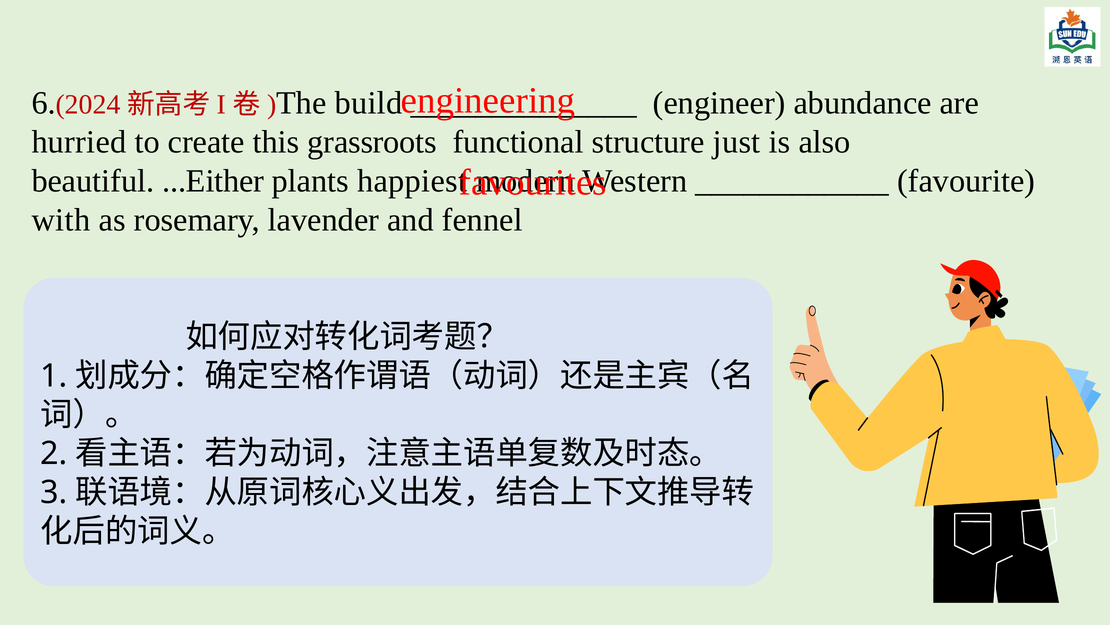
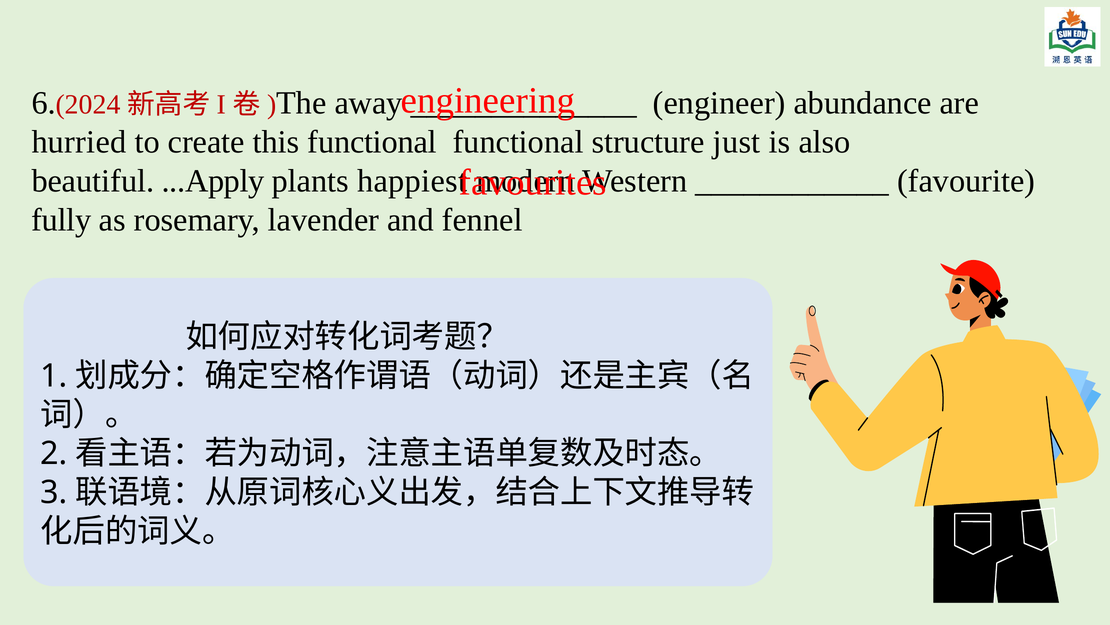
build: build -> away (369, 103)
this grassroots: grassroots -> functional (372, 142)
...Either: ...Either -> ...Apply (213, 181)
with: with -> fully (61, 220)
